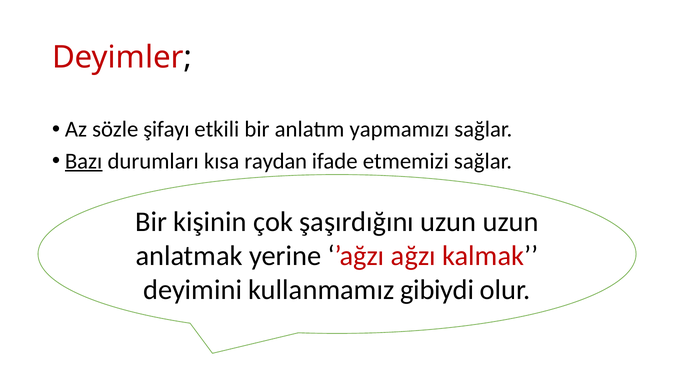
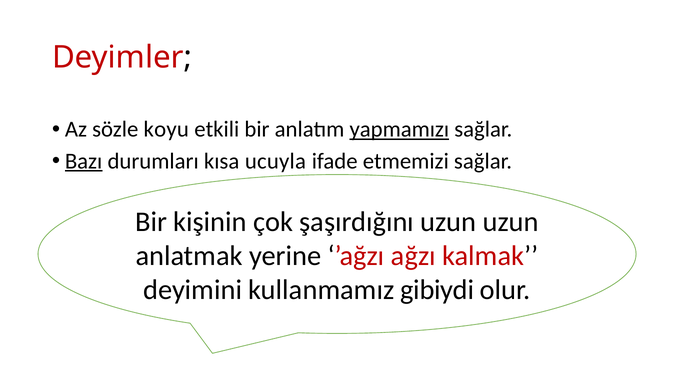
şifayı: şifayı -> koyu (166, 129)
yapmamızı underline: none -> present (399, 129)
raydan: raydan -> ucuyla (275, 161)
